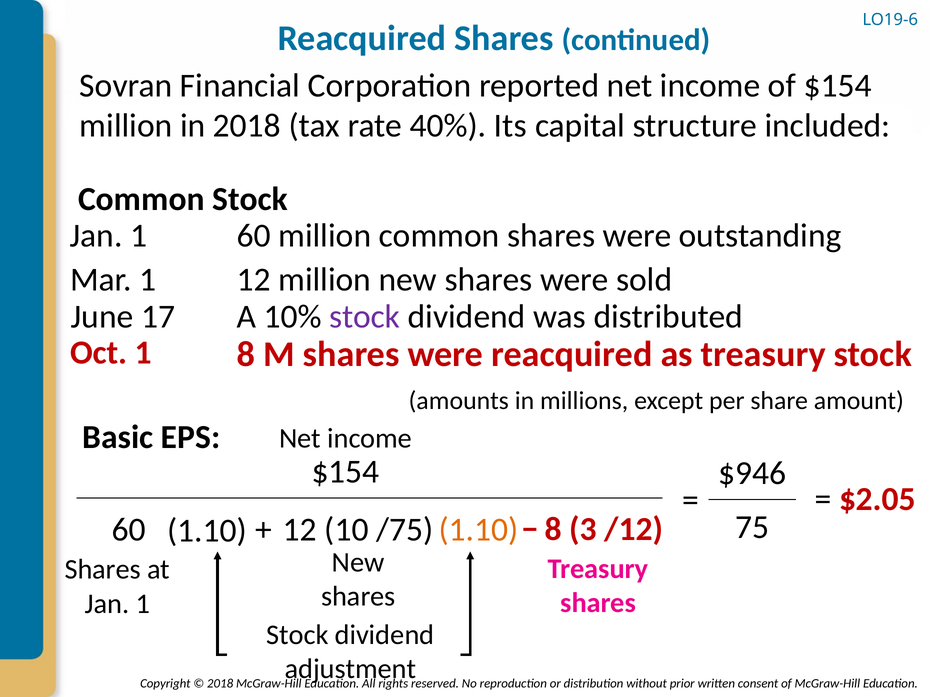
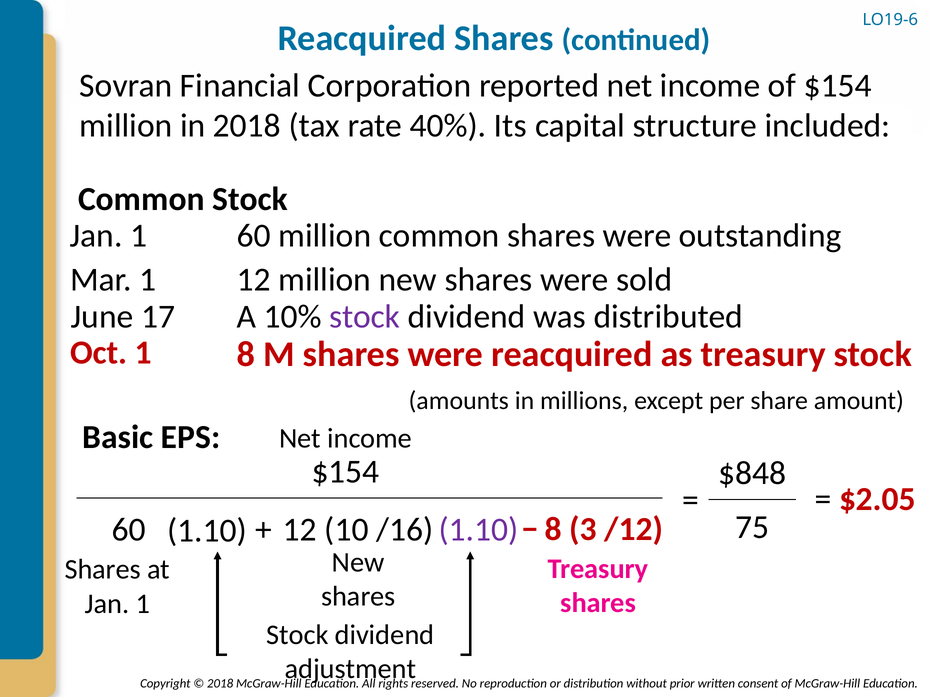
$946: $946 -> $848 (752, 473)
/75: /75 -> /16 (405, 530)
1.10 colour: orange -> purple (478, 530)
